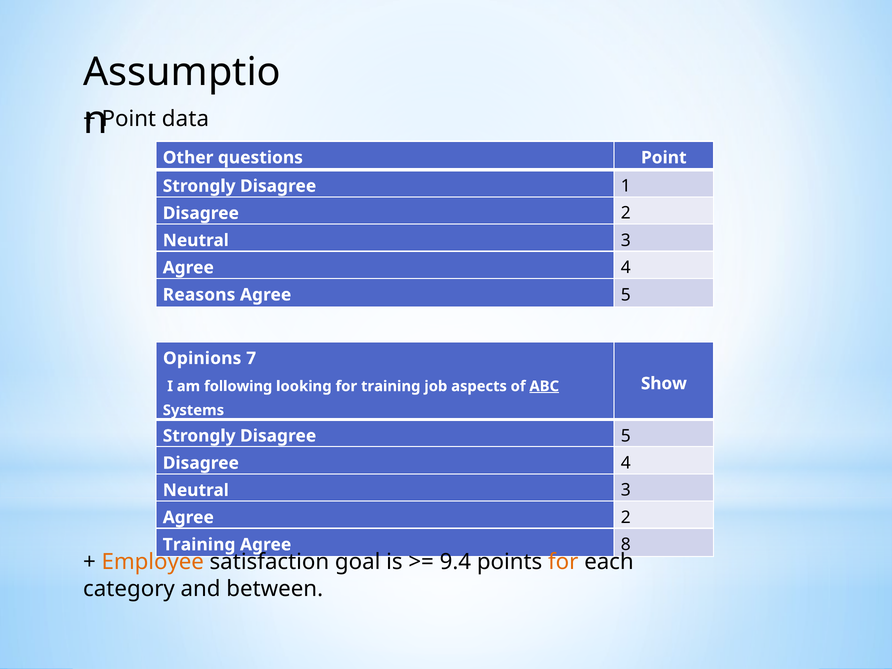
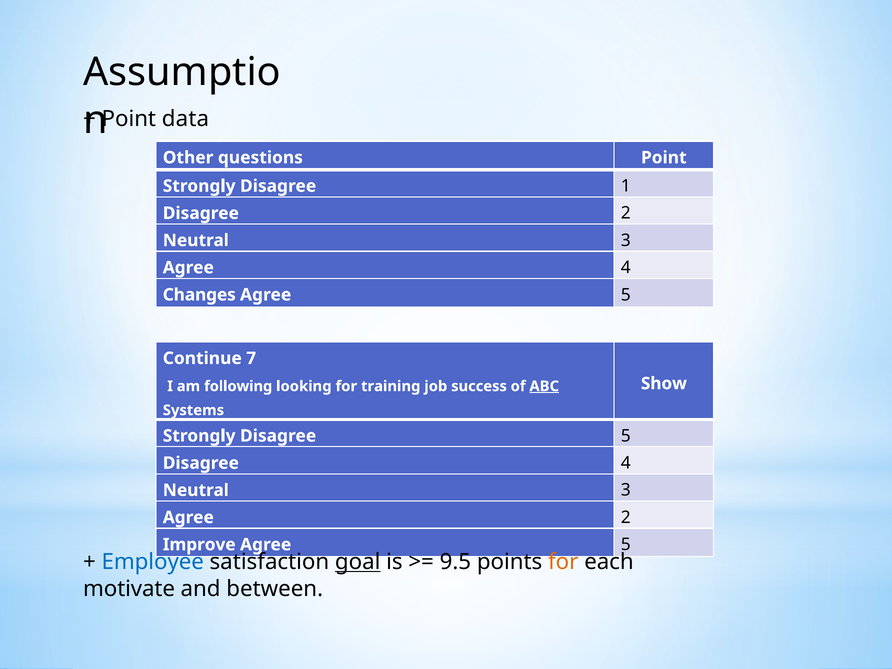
Reasons: Reasons -> Changes (199, 295)
Opinions: Opinions -> Continue (202, 358)
aspects: aspects -> success (479, 386)
Training: Training -> Improve (199, 545)
8: 8 -> 5 (626, 545)
Employee colour: orange -> blue (153, 562)
goal underline: none -> present (358, 562)
9.4: 9.4 -> 9.5 (455, 562)
category: category -> motivate (129, 589)
